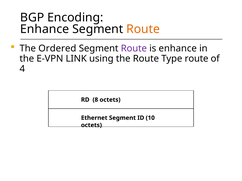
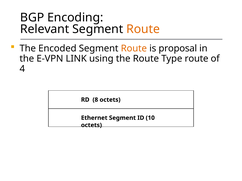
Enhance: Enhance -> Relevant (45, 29)
Ordered: Ordered -> Encoded (57, 49)
Route colour: purple -> orange (134, 49)
is enhance: enhance -> proposal (178, 49)
